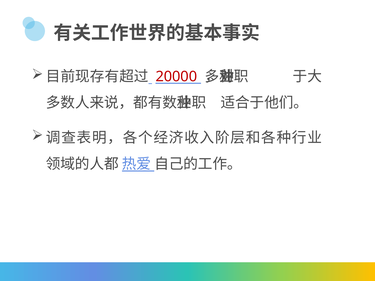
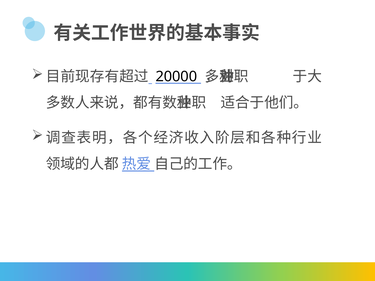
20000 colour: red -> black (176, 77)
